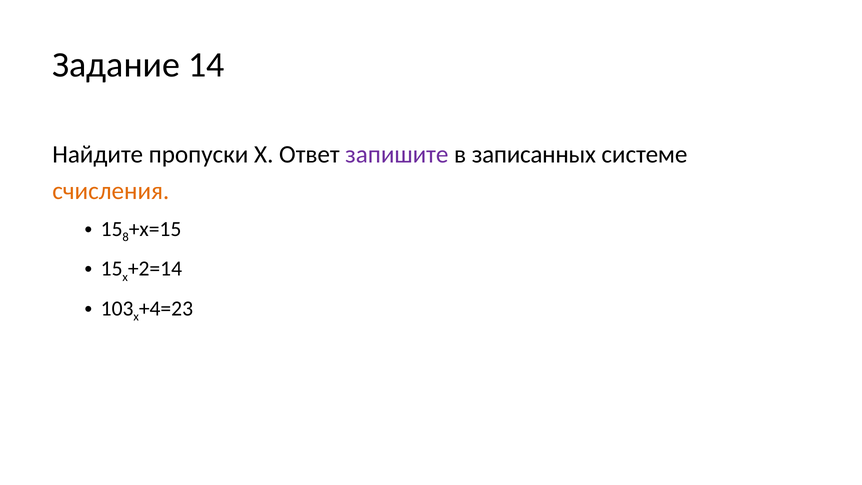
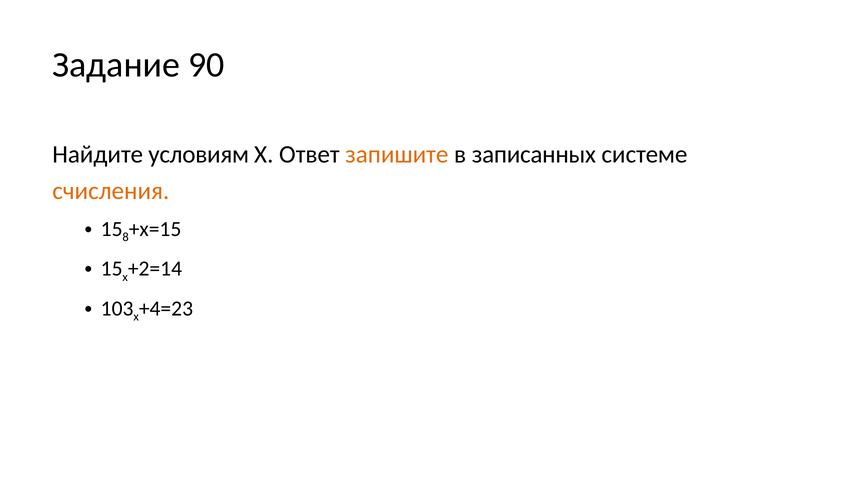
14: 14 -> 90 (206, 65)
пропуски: пропуски -> условиям (199, 154)
запишите colour: purple -> orange (397, 154)
